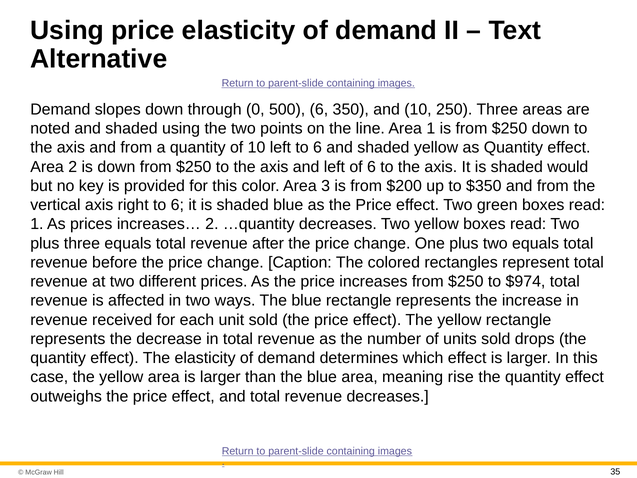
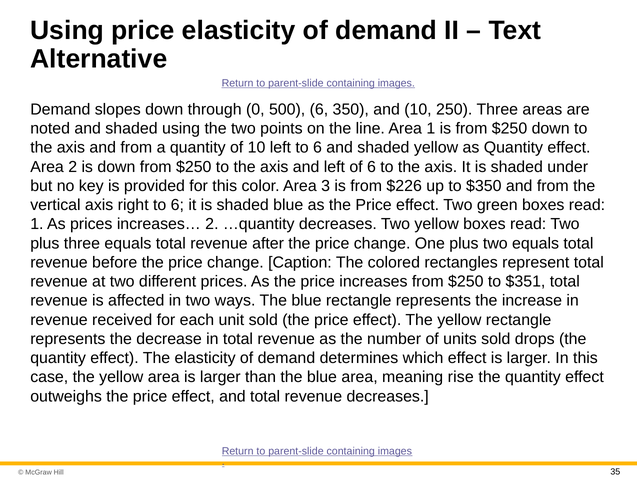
would: would -> under (568, 167)
$200: $200 -> $226 (404, 186)
$974: $974 -> $351 (525, 281)
